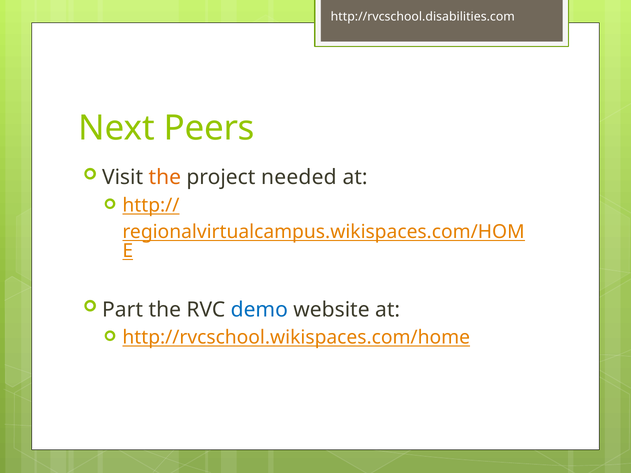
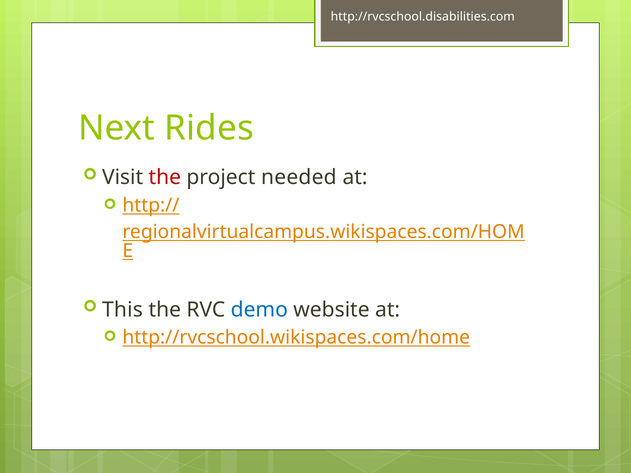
Peers: Peers -> Rides (209, 128)
the colour: orange -> red (165, 178)
Part: Part -> This (122, 310)
